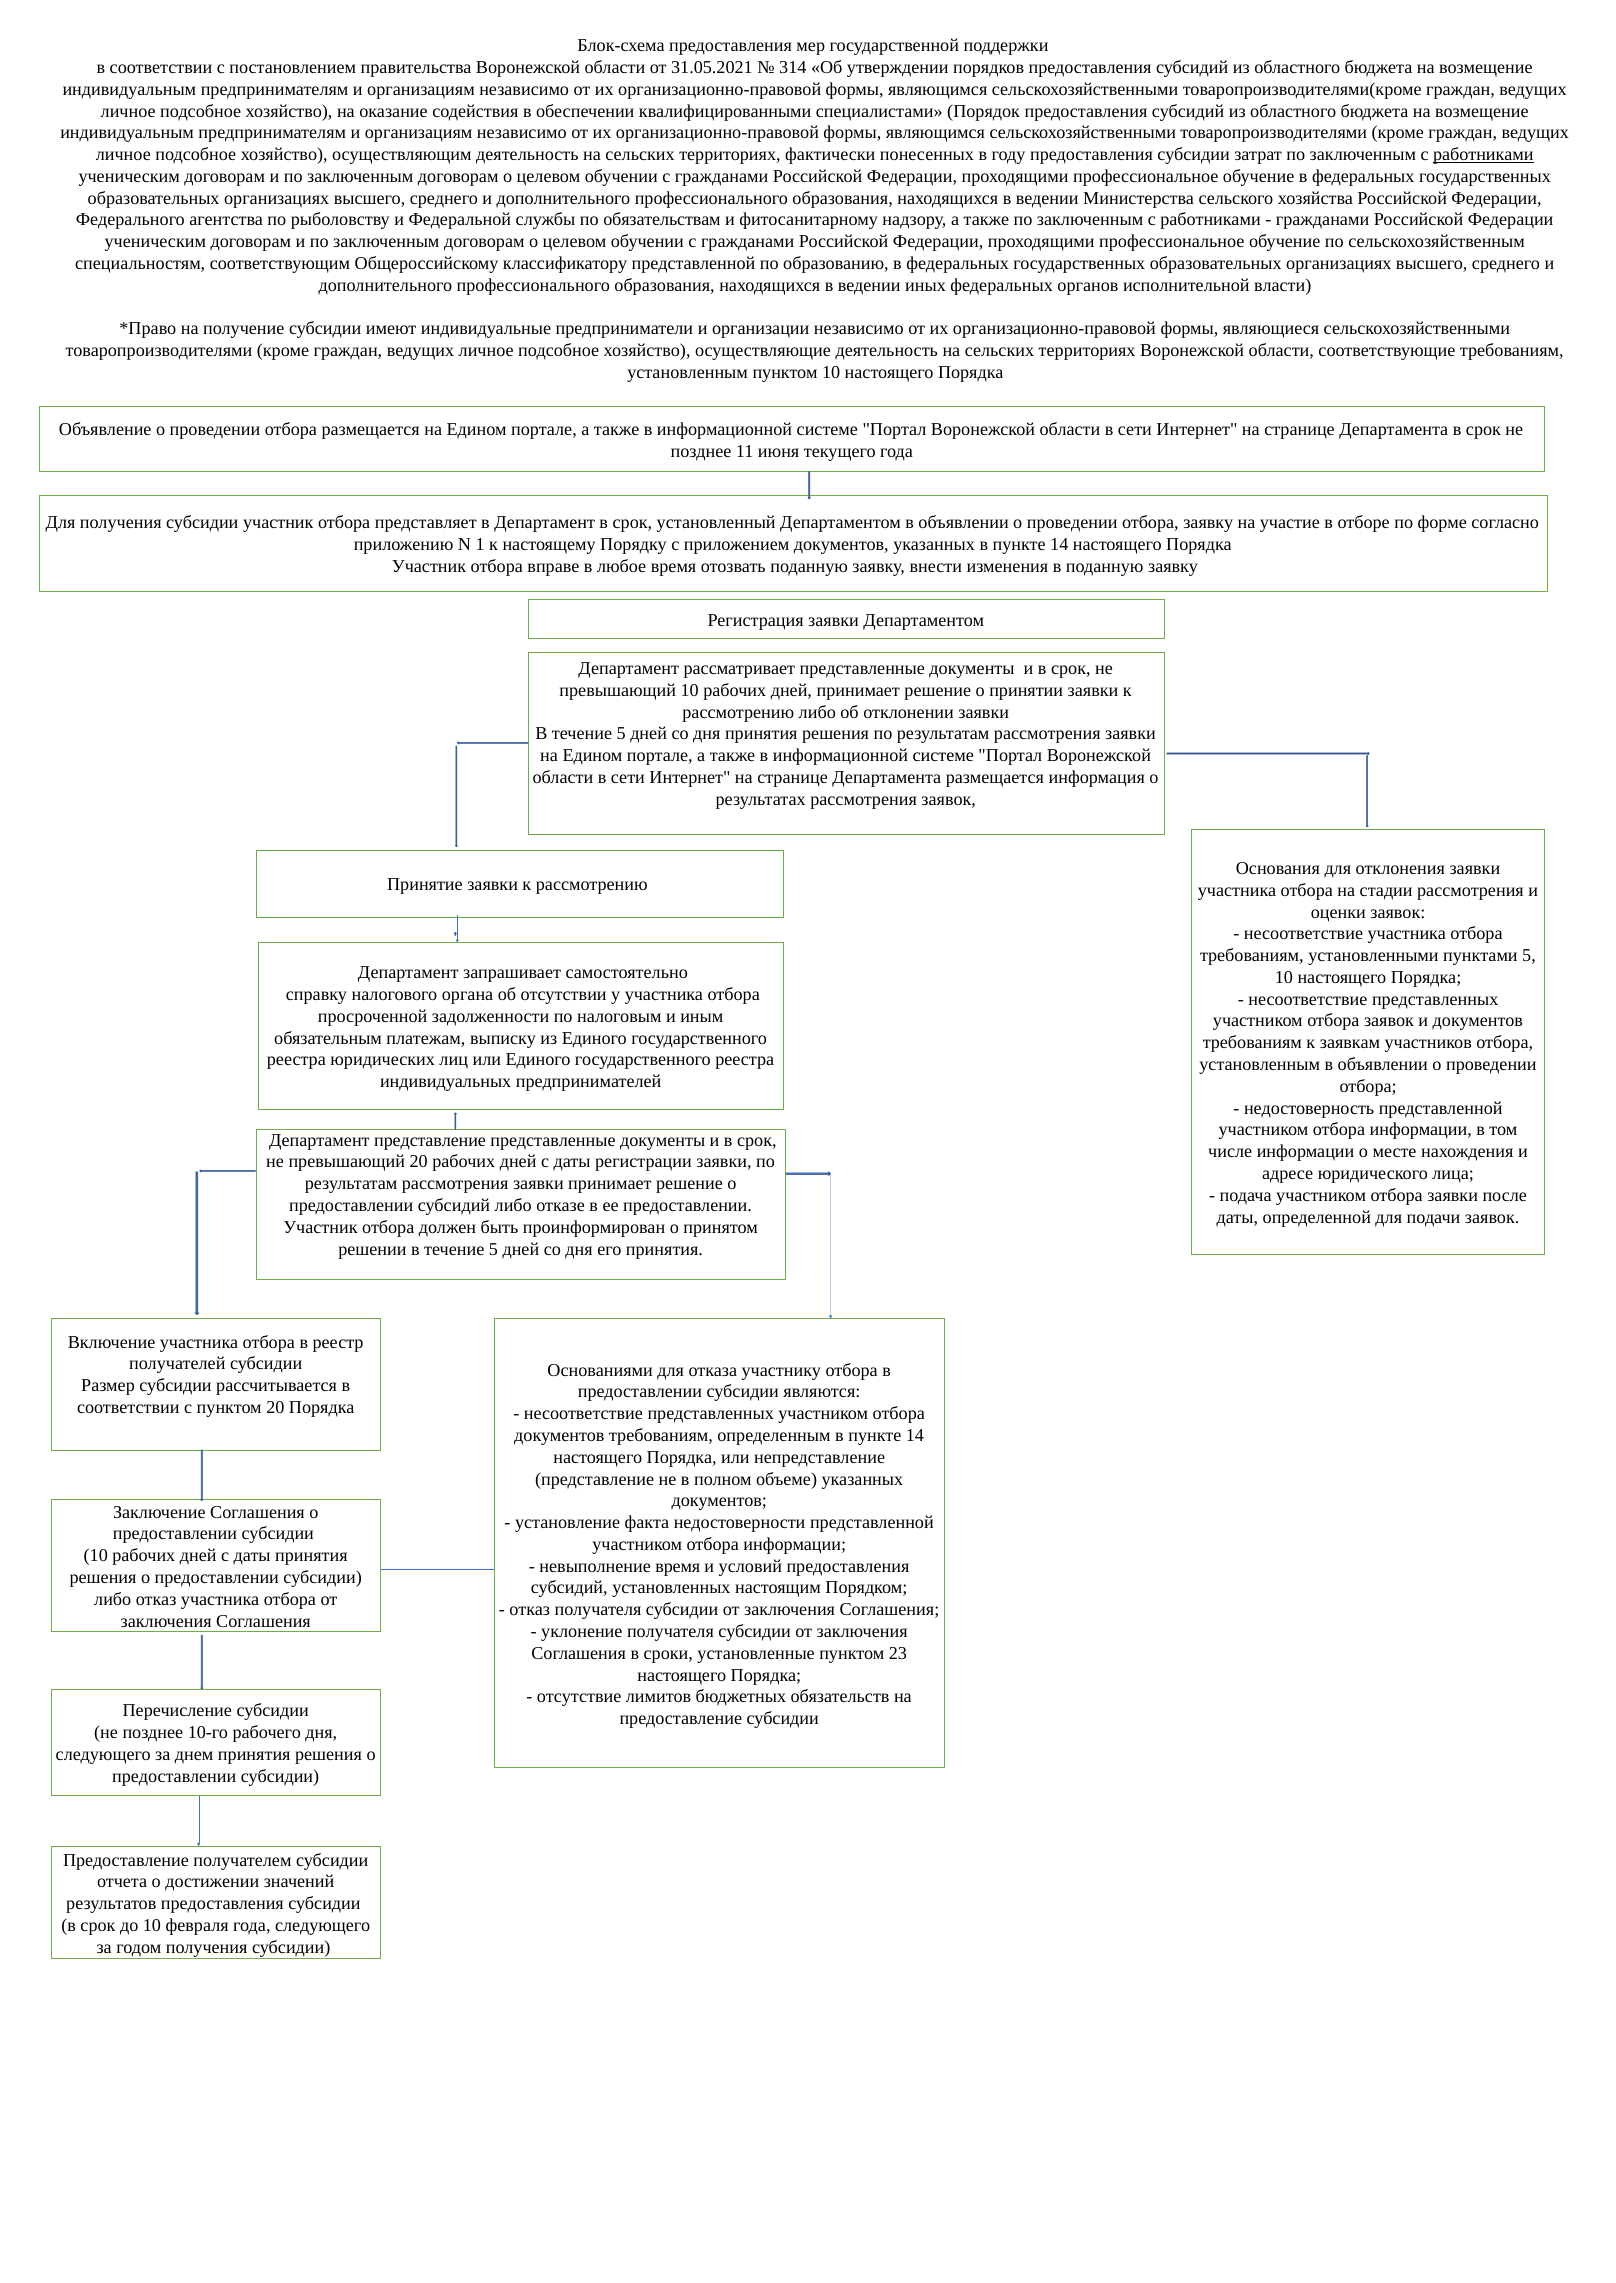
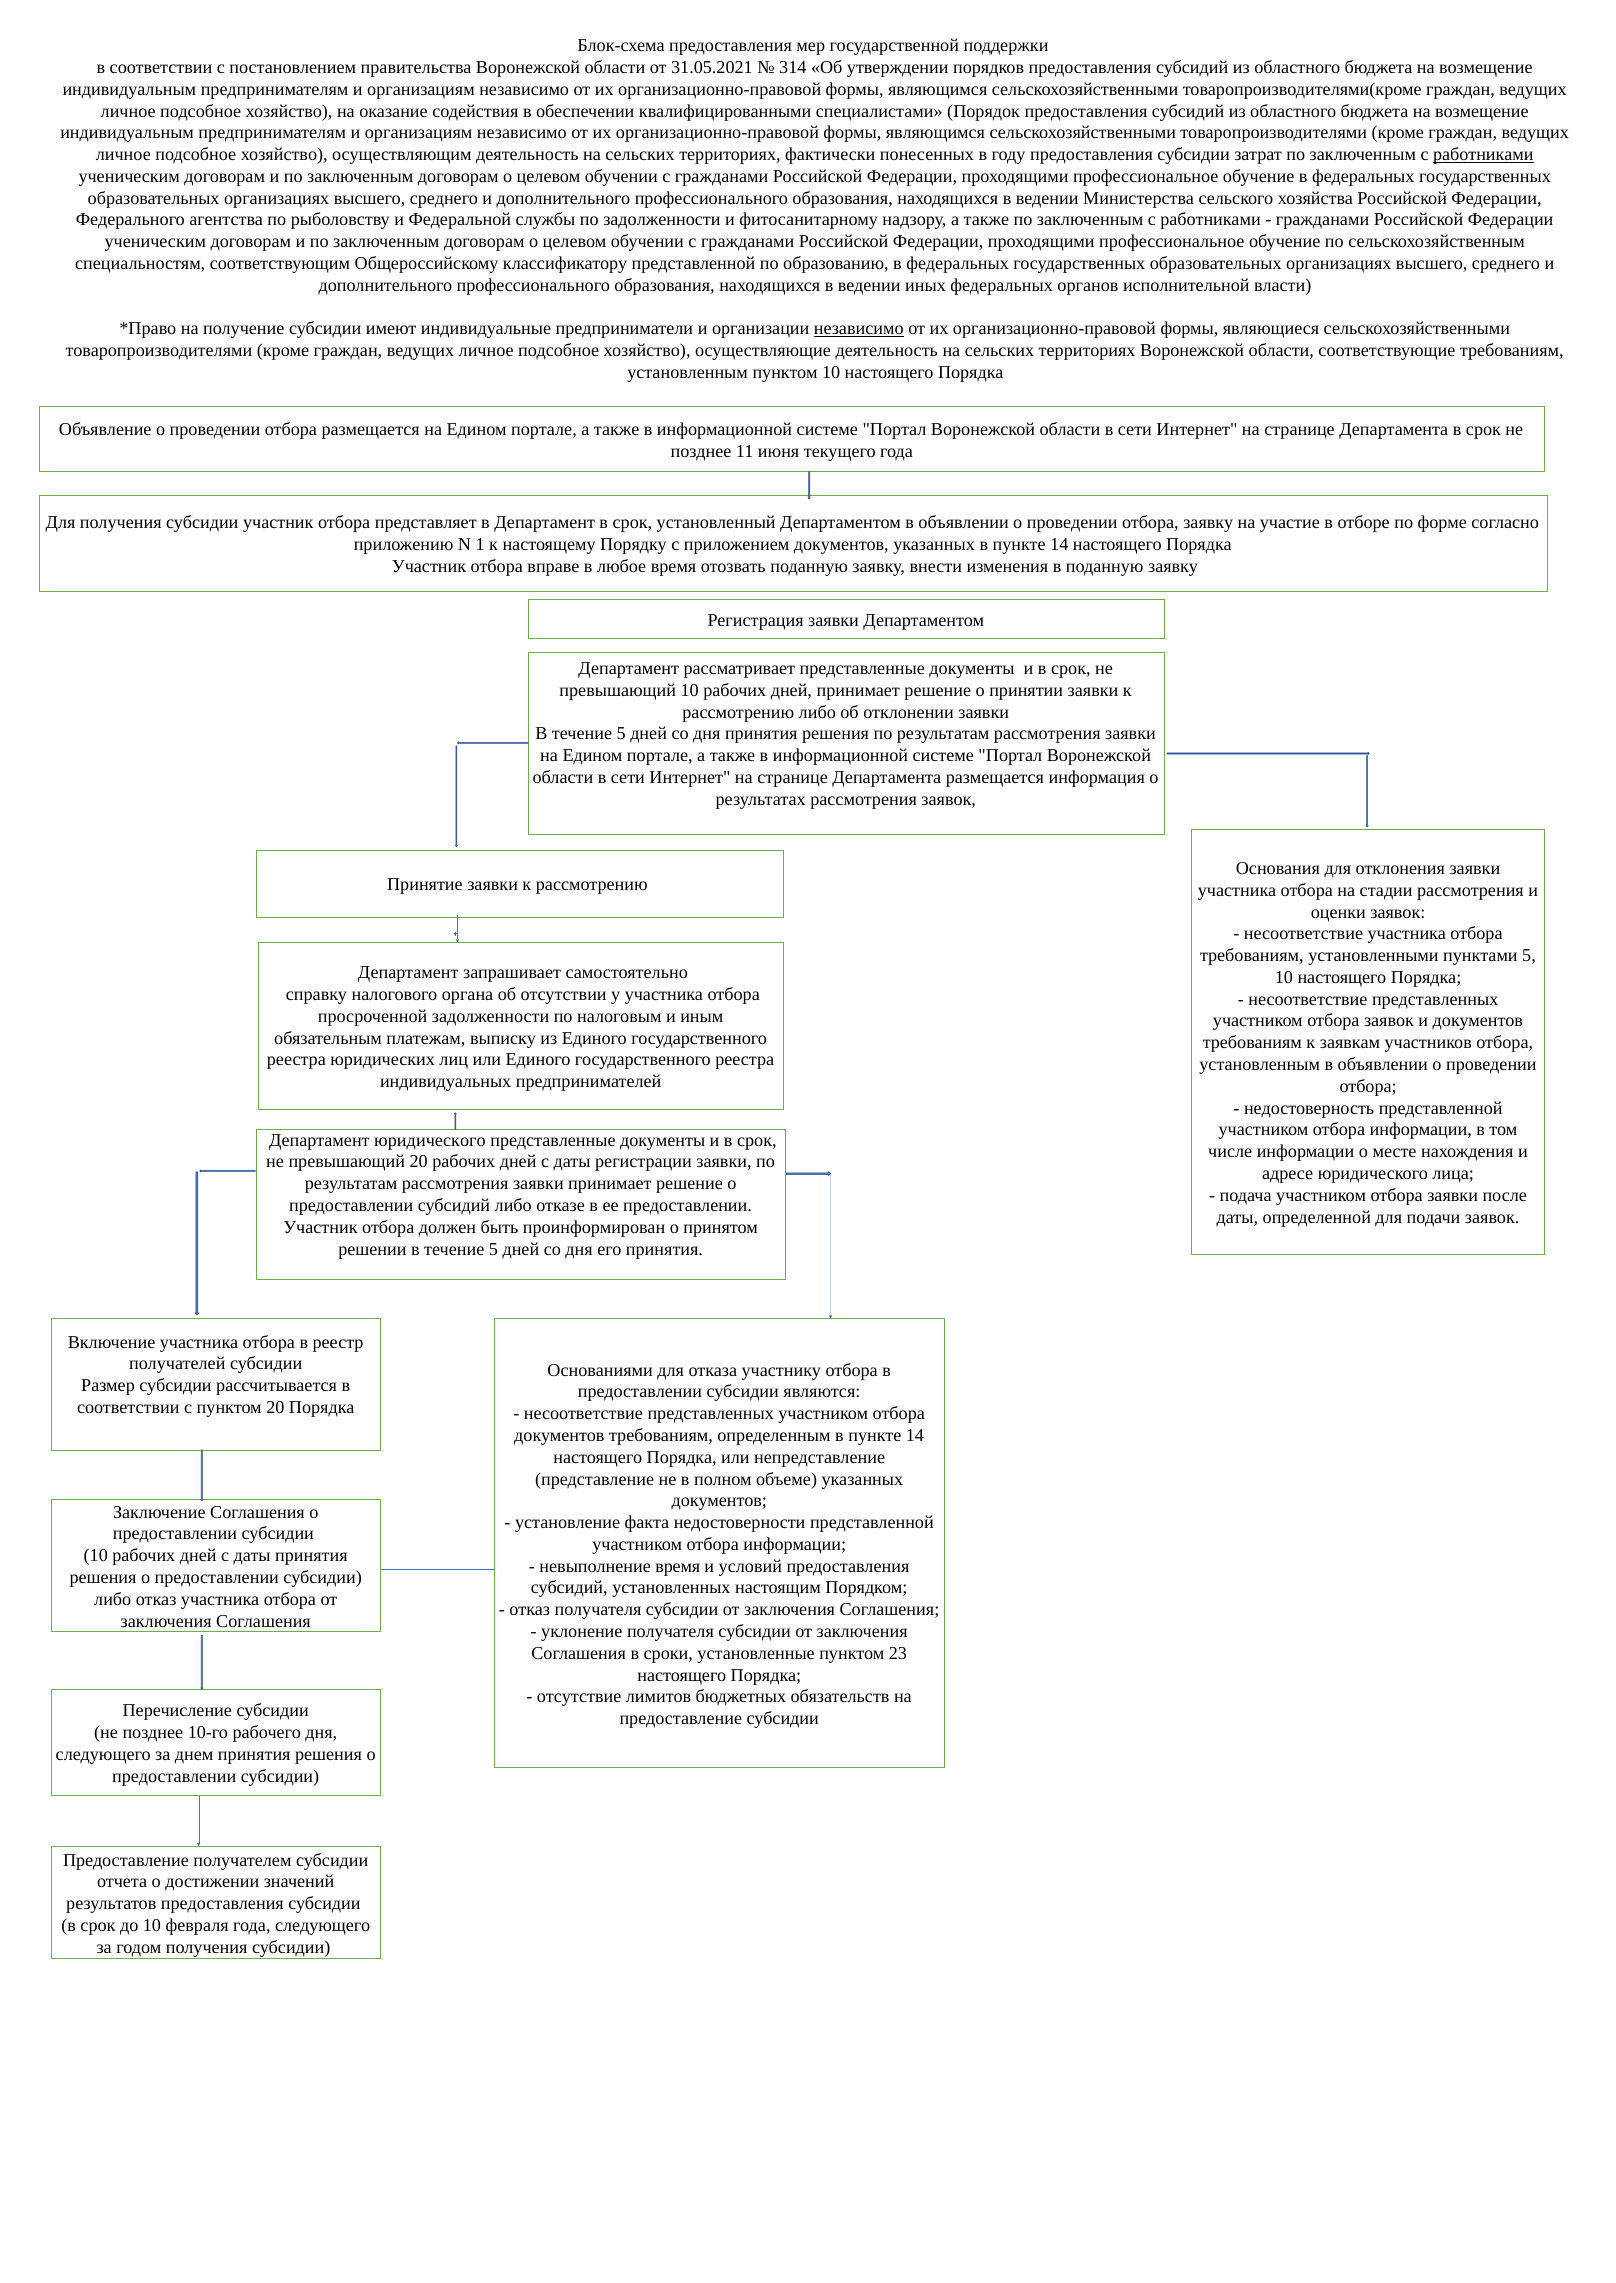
по обязательствам: обязательствам -> задолженности (662, 220)
независимо underline: none -> present (859, 329)
Департамент представление: представление -> юридического (430, 1140)
